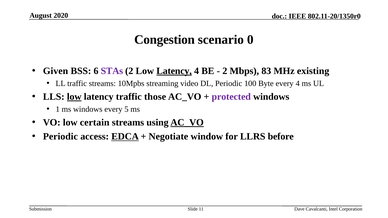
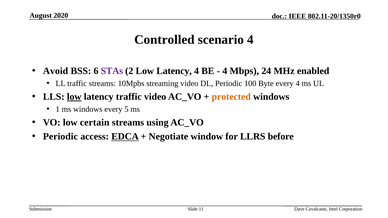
Congestion: Congestion -> Controlled (164, 40)
scenario 0: 0 -> 4 (250, 40)
Given: Given -> Avoid (56, 71)
Latency underline: present -> none (174, 71)
2: 2 -> 4 (225, 71)
83: 83 -> 24 (266, 71)
existing: existing -> enabled (313, 71)
traffic those: those -> video (155, 97)
protected colour: purple -> orange (231, 97)
AC_VO underline: present -> none (187, 123)
